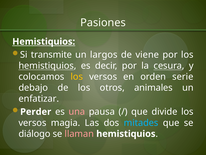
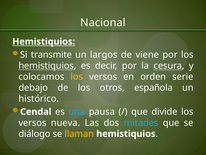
Pasiones: Pasiones -> Nacional (103, 23)
animales: animales -> española (153, 87)
enfatizar: enfatizar -> histórico (39, 98)
Perder: Perder -> Cendal (36, 111)
una colour: pink -> light blue (77, 111)
magia: magia -> nueva (66, 122)
llaman colour: pink -> yellow (79, 133)
